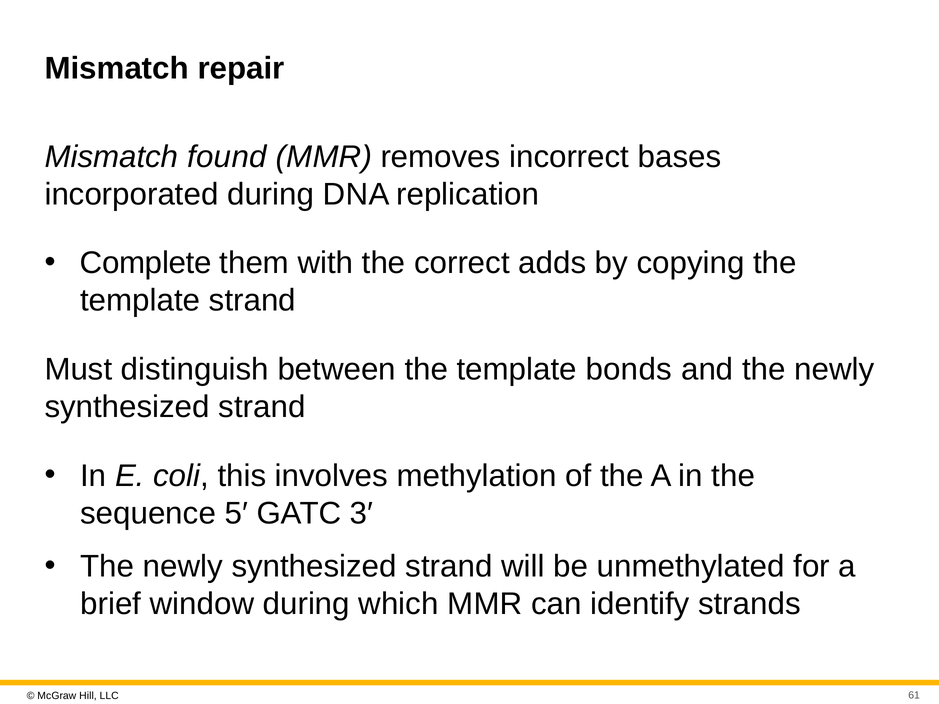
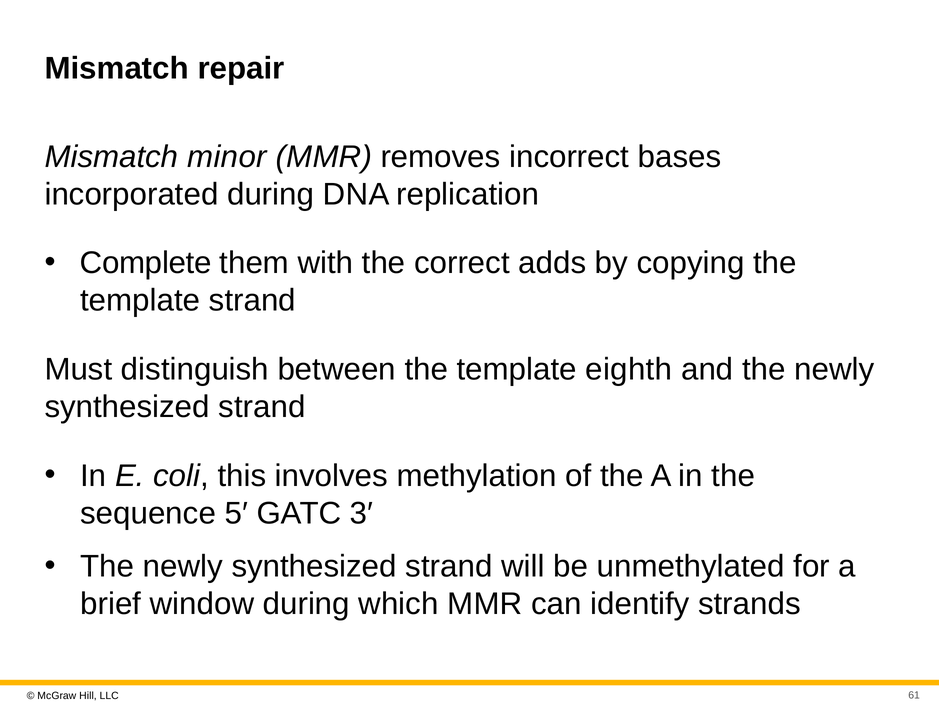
found: found -> minor (227, 157)
bonds: bonds -> eighth (629, 370)
